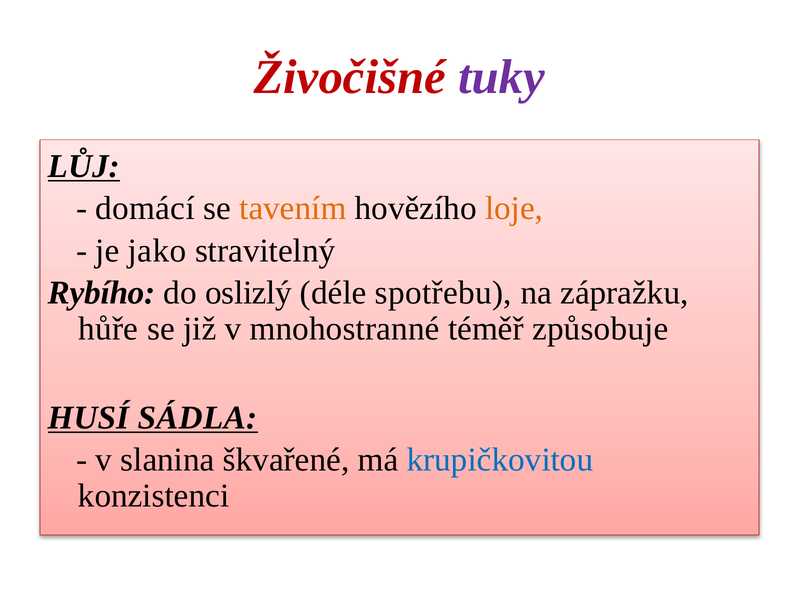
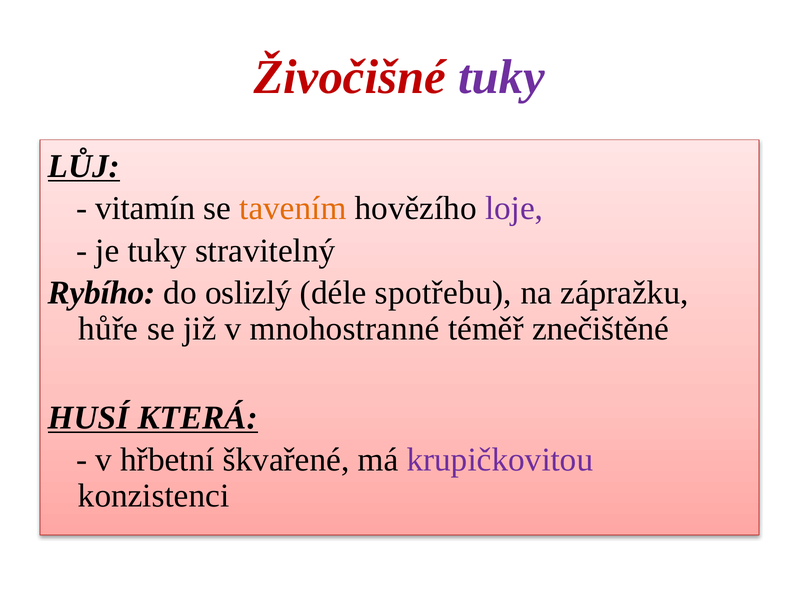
domácí: domácí -> vitamín (145, 208)
loje colour: orange -> purple (514, 208)
je jako: jako -> tuky (157, 251)
způsobuje: způsobuje -> znečištěné (600, 329)
SÁDLA: SÁDLA -> KTERÁ (198, 418)
slanina: slanina -> hřbetní (167, 460)
krupičkovitou colour: blue -> purple (500, 460)
